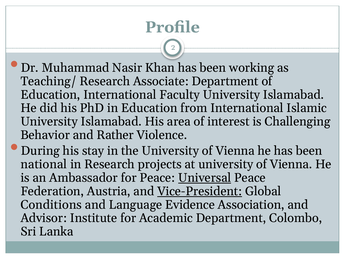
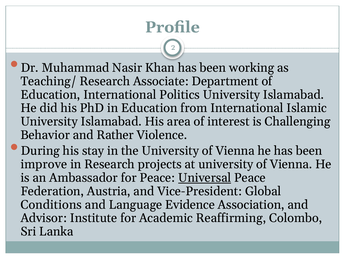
Faculty: Faculty -> Politics (180, 95)
national: national -> improve (44, 164)
Vice-President underline: present -> none (200, 191)
Academic Department: Department -> Reaffirming (231, 218)
